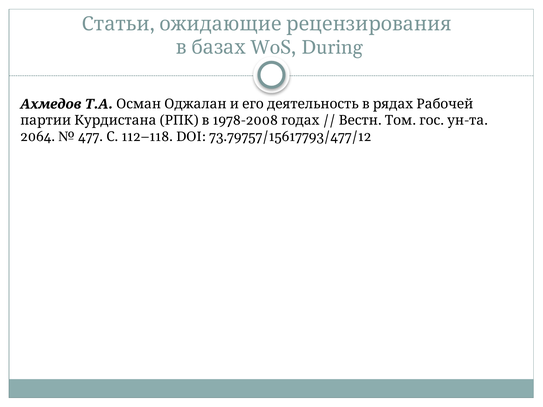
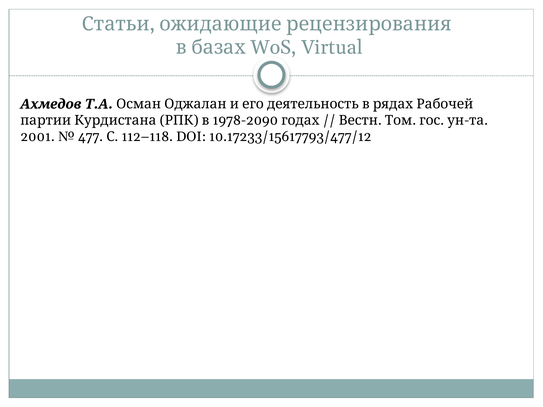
During: During -> Virtual (332, 47)
1978-2008: 1978-2008 -> 1978-2090 (245, 120)
2064: 2064 -> 2001 (38, 137)
73.79757/15617793/477/12: 73.79757/15617793/477/12 -> 10.17233/15617793/477/12 (290, 137)
